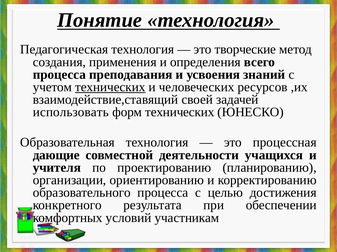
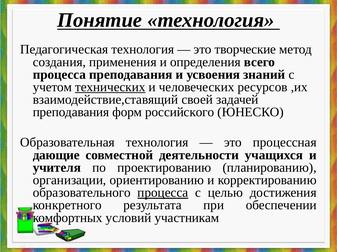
использовать: использовать -> преподавания (71, 113)
форм технических: технических -> российского (180, 113)
процесса underline: none -> present (163, 193)
